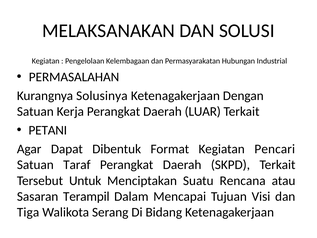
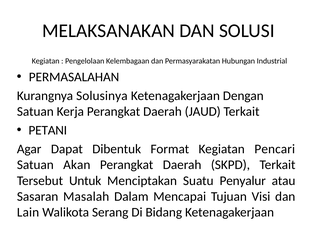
LUAR: LUAR -> JAUD (203, 111)
Taraf: Taraf -> Akan (77, 165)
Rencana: Rencana -> Penyalur (243, 180)
Terampil: Terampil -> Masalah (86, 196)
Tiga: Tiga -> Lain (28, 212)
